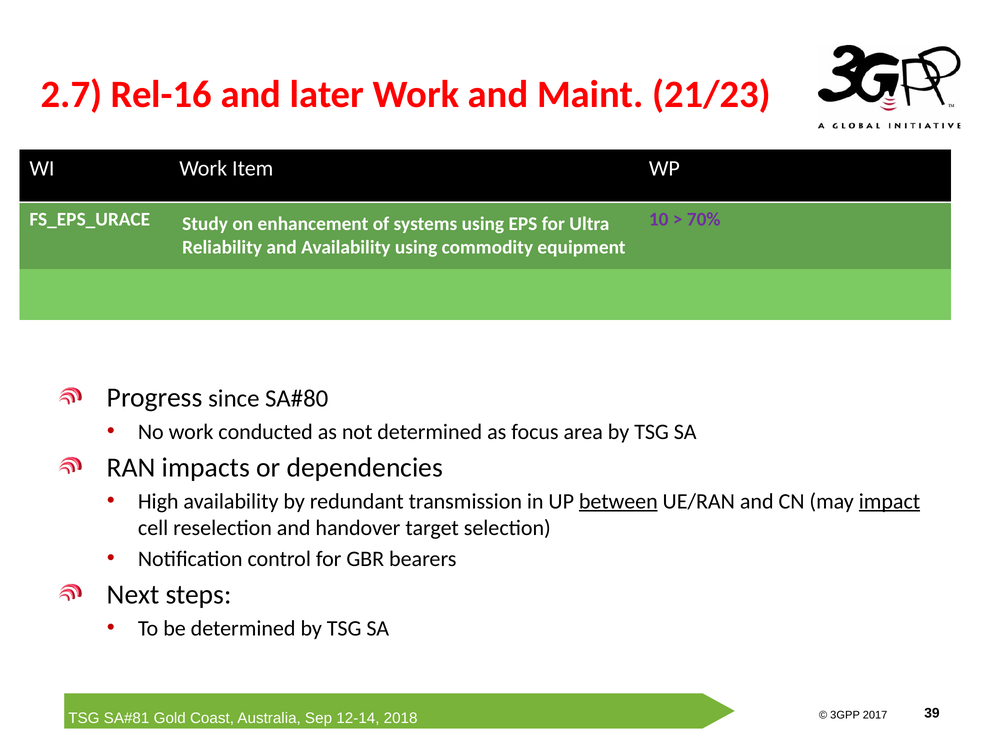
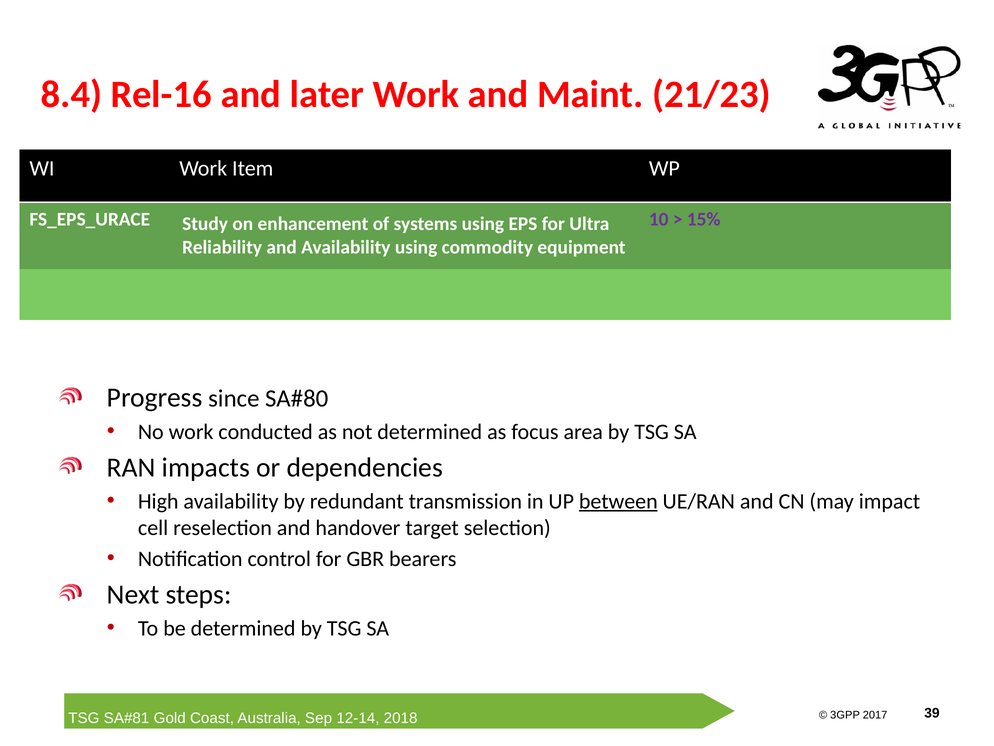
2.7: 2.7 -> 8.4 (72, 95)
70%: 70% -> 15% (704, 219)
impact underline: present -> none (889, 501)
